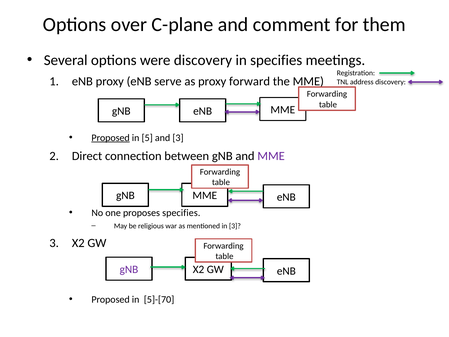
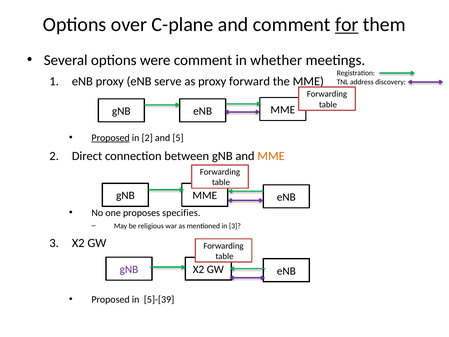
for underline: none -> present (347, 25)
were discovery: discovery -> comment (203, 60)
in specifies: specifies -> whether (276, 60)
in 5: 5 -> 2 (147, 138)
and 3: 3 -> 5 (178, 138)
MME colour: purple -> orange (271, 156)
5]-[70: 5]-[70 -> 5]-[39 (159, 299)
